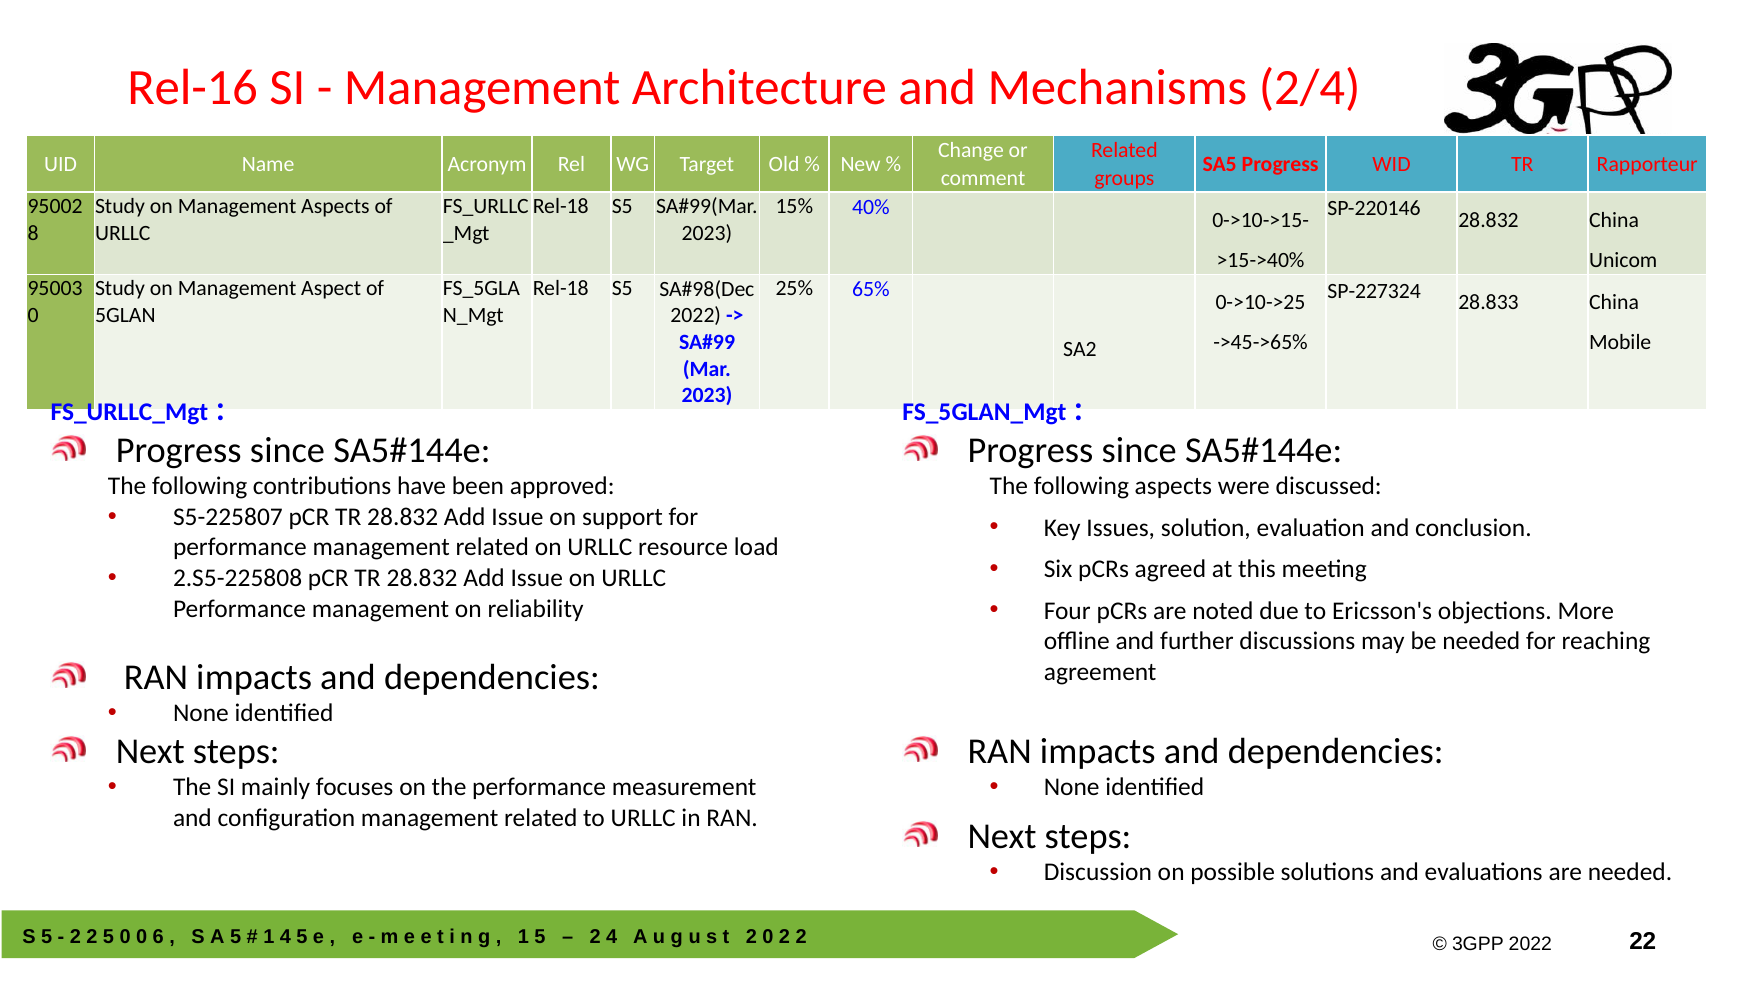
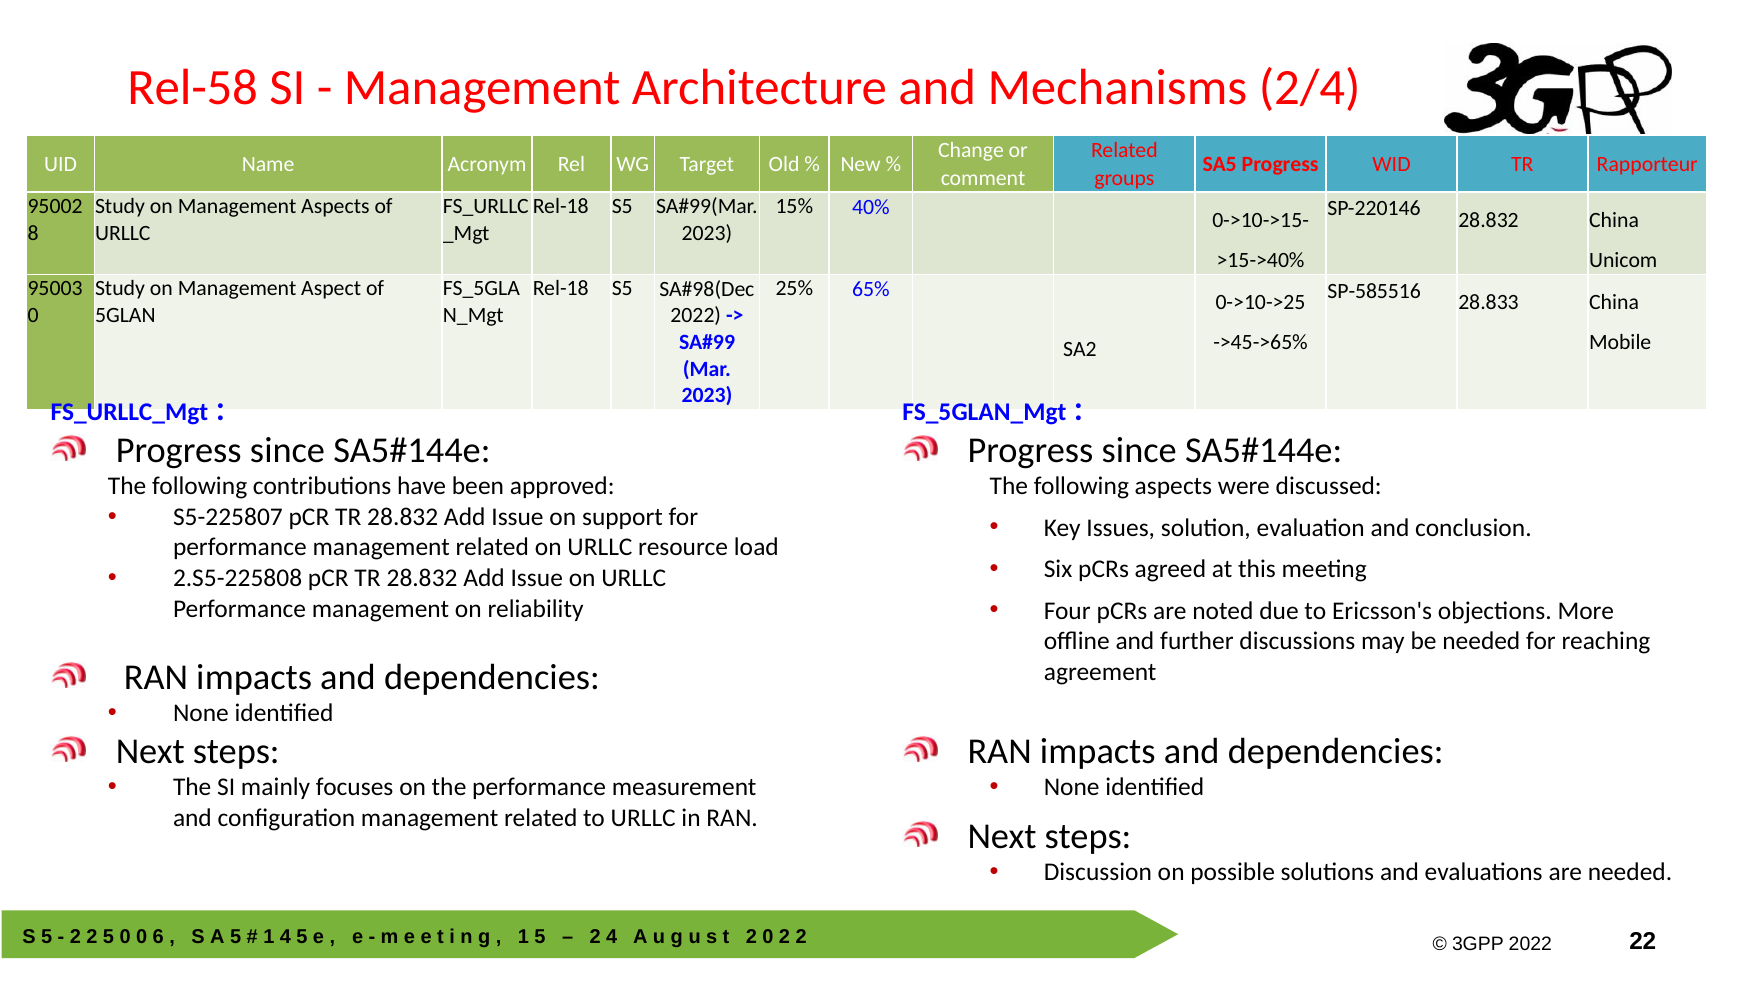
Rel-16: Rel-16 -> Rel-58 (193, 87)
SP-227324: SP-227324 -> SP-585516 (1374, 291)
